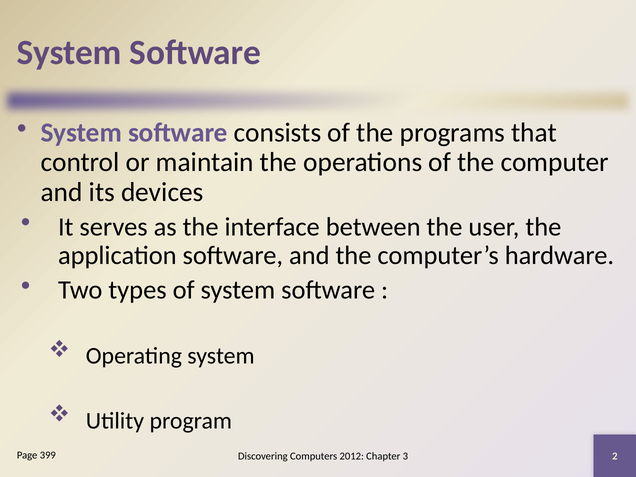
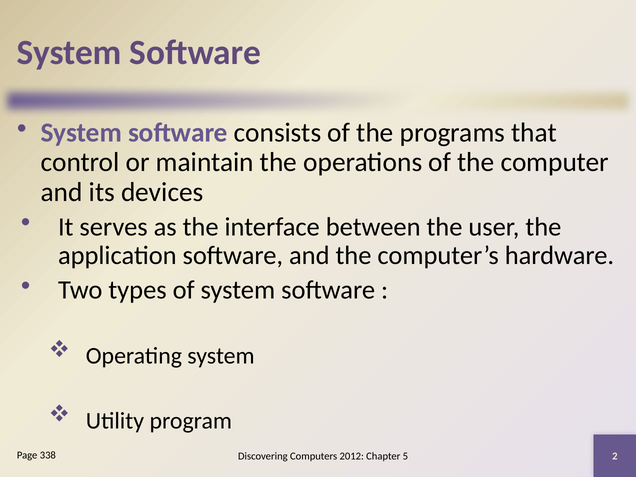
399: 399 -> 338 (48, 455)
3: 3 -> 5 (405, 456)
